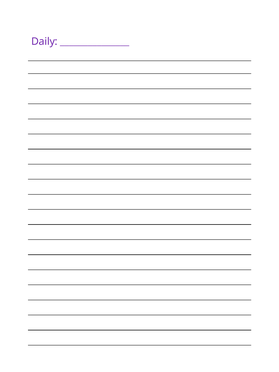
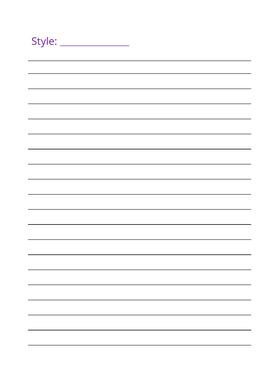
Daily: Daily -> Style (44, 42)
